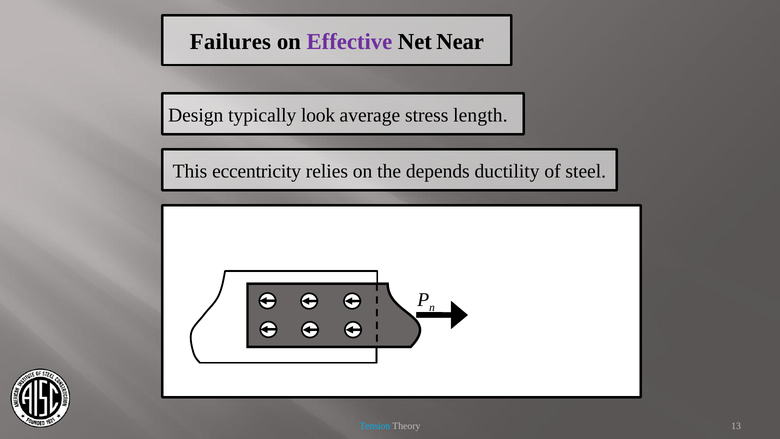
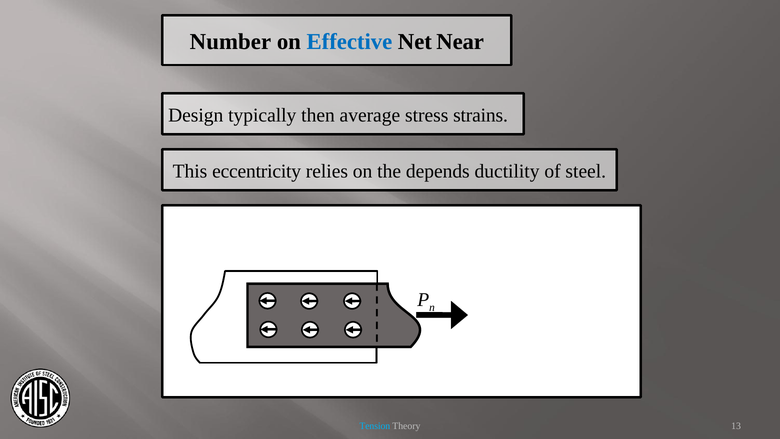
Failures: Failures -> Number (230, 42)
Effective colour: purple -> blue (349, 42)
look: look -> then (318, 115)
length: length -> strains (481, 115)
